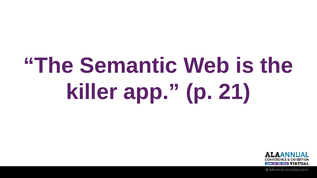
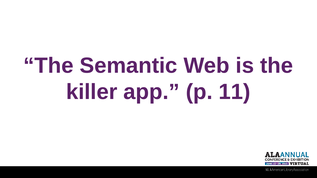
21: 21 -> 11 (235, 92)
